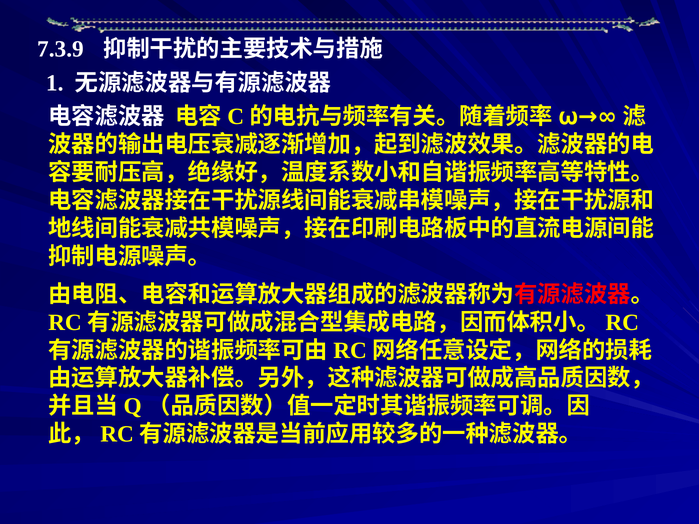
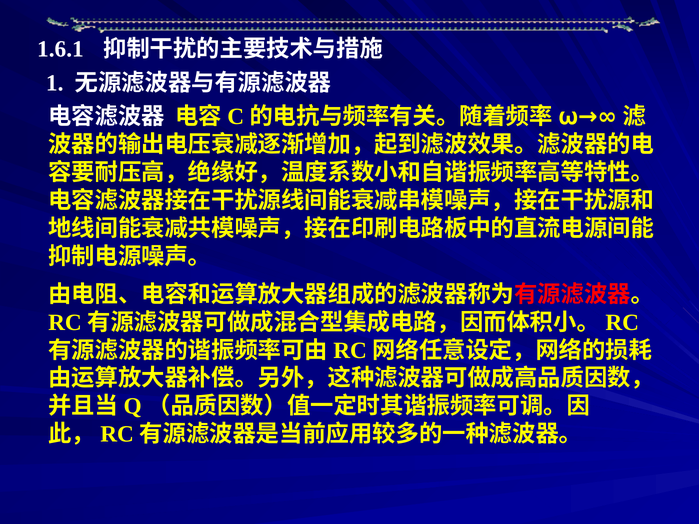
7.3.9: 7.3.9 -> 1.6.1 (60, 49)
